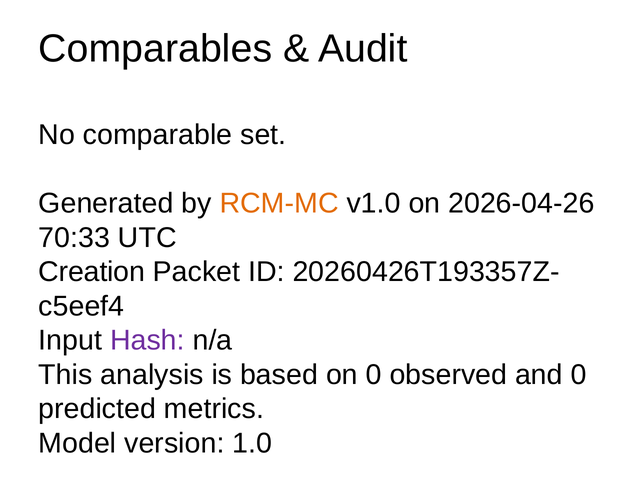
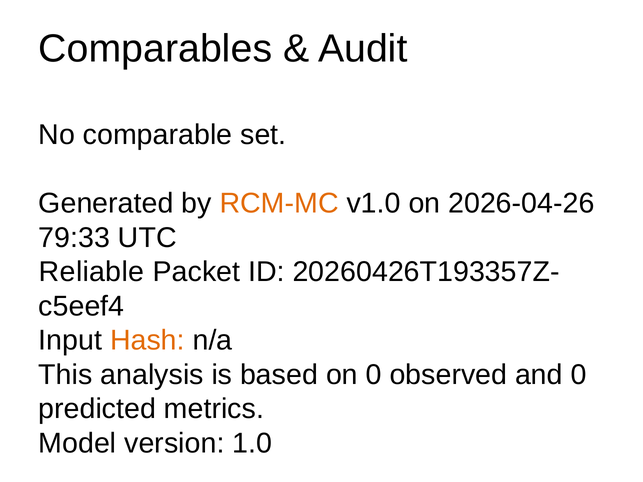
70:33: 70:33 -> 79:33 (74, 238)
Creation: Creation -> Reliable (92, 272)
Hash colour: purple -> orange (147, 341)
